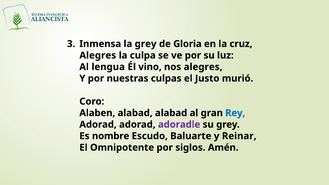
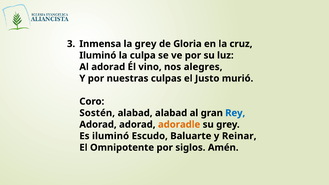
Alegres: Alegres -> Iluminó (98, 55)
Al lengua: lengua -> adorad (108, 67)
Alaben: Alaben -> Sostén (97, 113)
adoradle colour: purple -> orange (179, 125)
Es nombre: nombre -> iluminó (111, 136)
